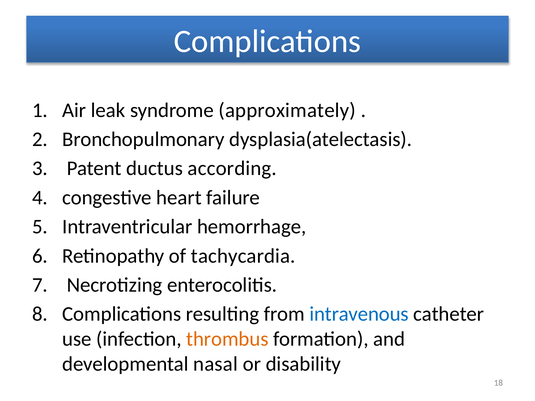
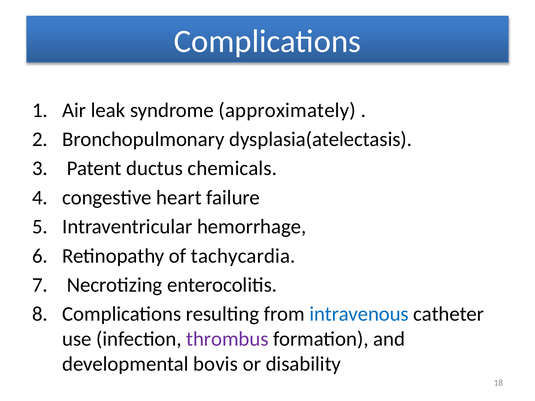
according: according -> chemicals (232, 169)
thrombus colour: orange -> purple (227, 339)
nasal: nasal -> bovis (216, 364)
